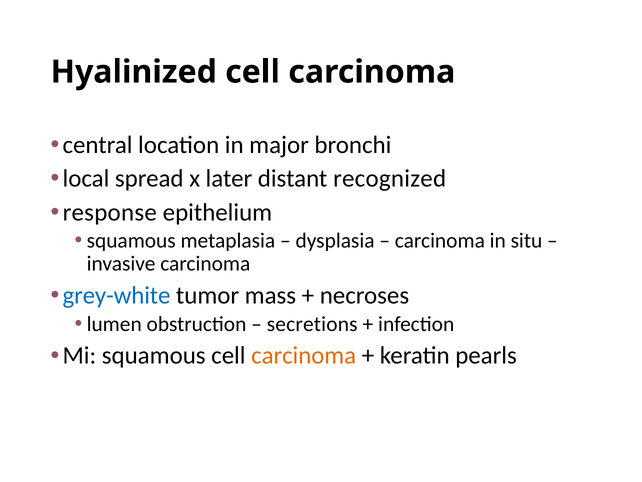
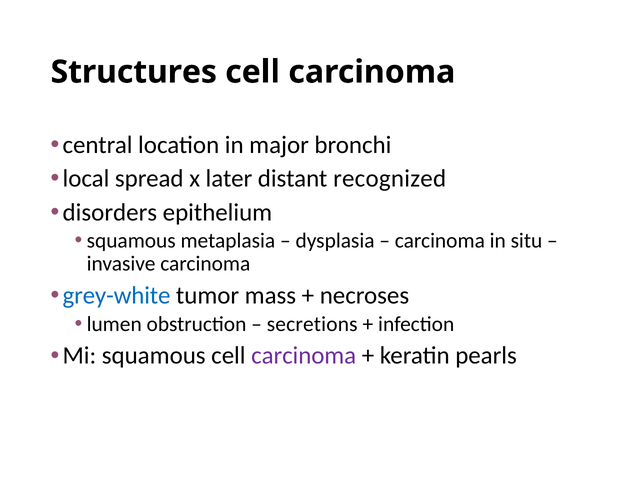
Hyalinized: Hyalinized -> Structures (134, 72)
response: response -> disorders (110, 212)
carcinoma colour: orange -> purple (304, 355)
